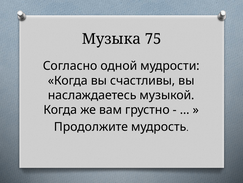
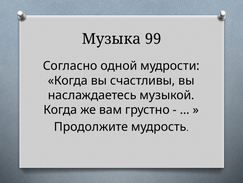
75: 75 -> 99 (153, 39)
